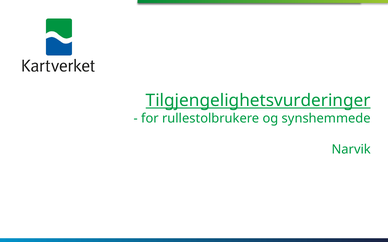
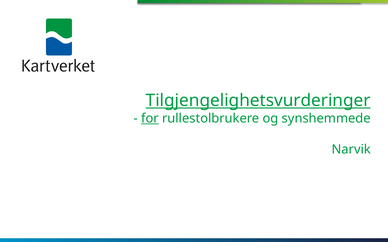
for underline: none -> present (150, 119)
